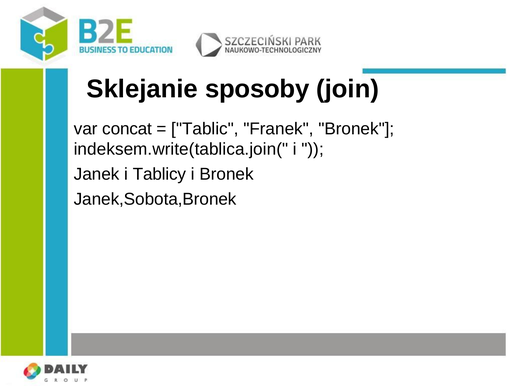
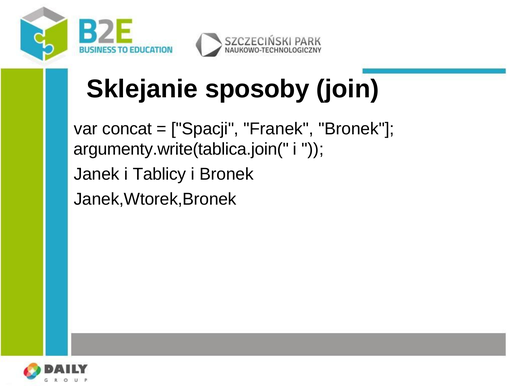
Tablic: Tablic -> Spacji (205, 129)
indeksem.write(tablica.join(: indeksem.write(tablica.join( -> argumenty.write(tablica.join( (181, 149)
Janek,Sobota,Bronek: Janek,Sobota,Bronek -> Janek,Wtorek,Bronek (155, 199)
